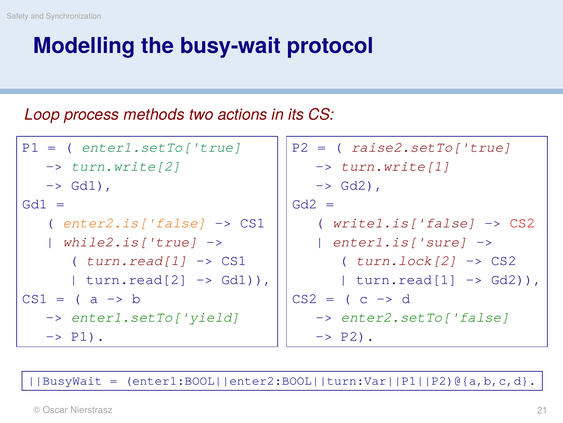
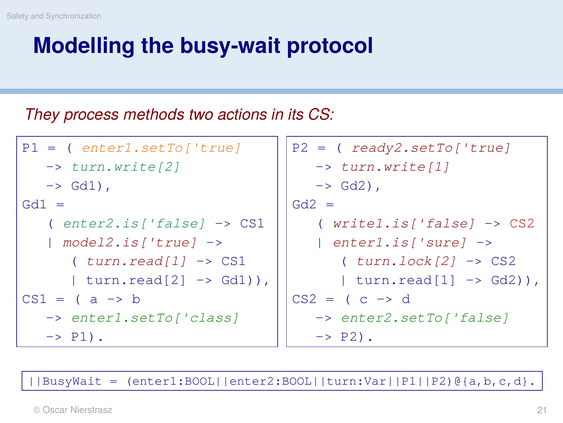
Loop: Loop -> They (42, 115)
enter1.setTo['true colour: green -> orange (162, 147)
raise2.setTo['true: raise2.setTo['true -> ready2.setTo['true (431, 147)
enter2.is['false colour: orange -> green (135, 222)
while2.is['true: while2.is['true -> model2.is['true (130, 241)
enter1.setTo['yield: enter1.setTo['yield -> enter1.setTo['class (156, 317)
